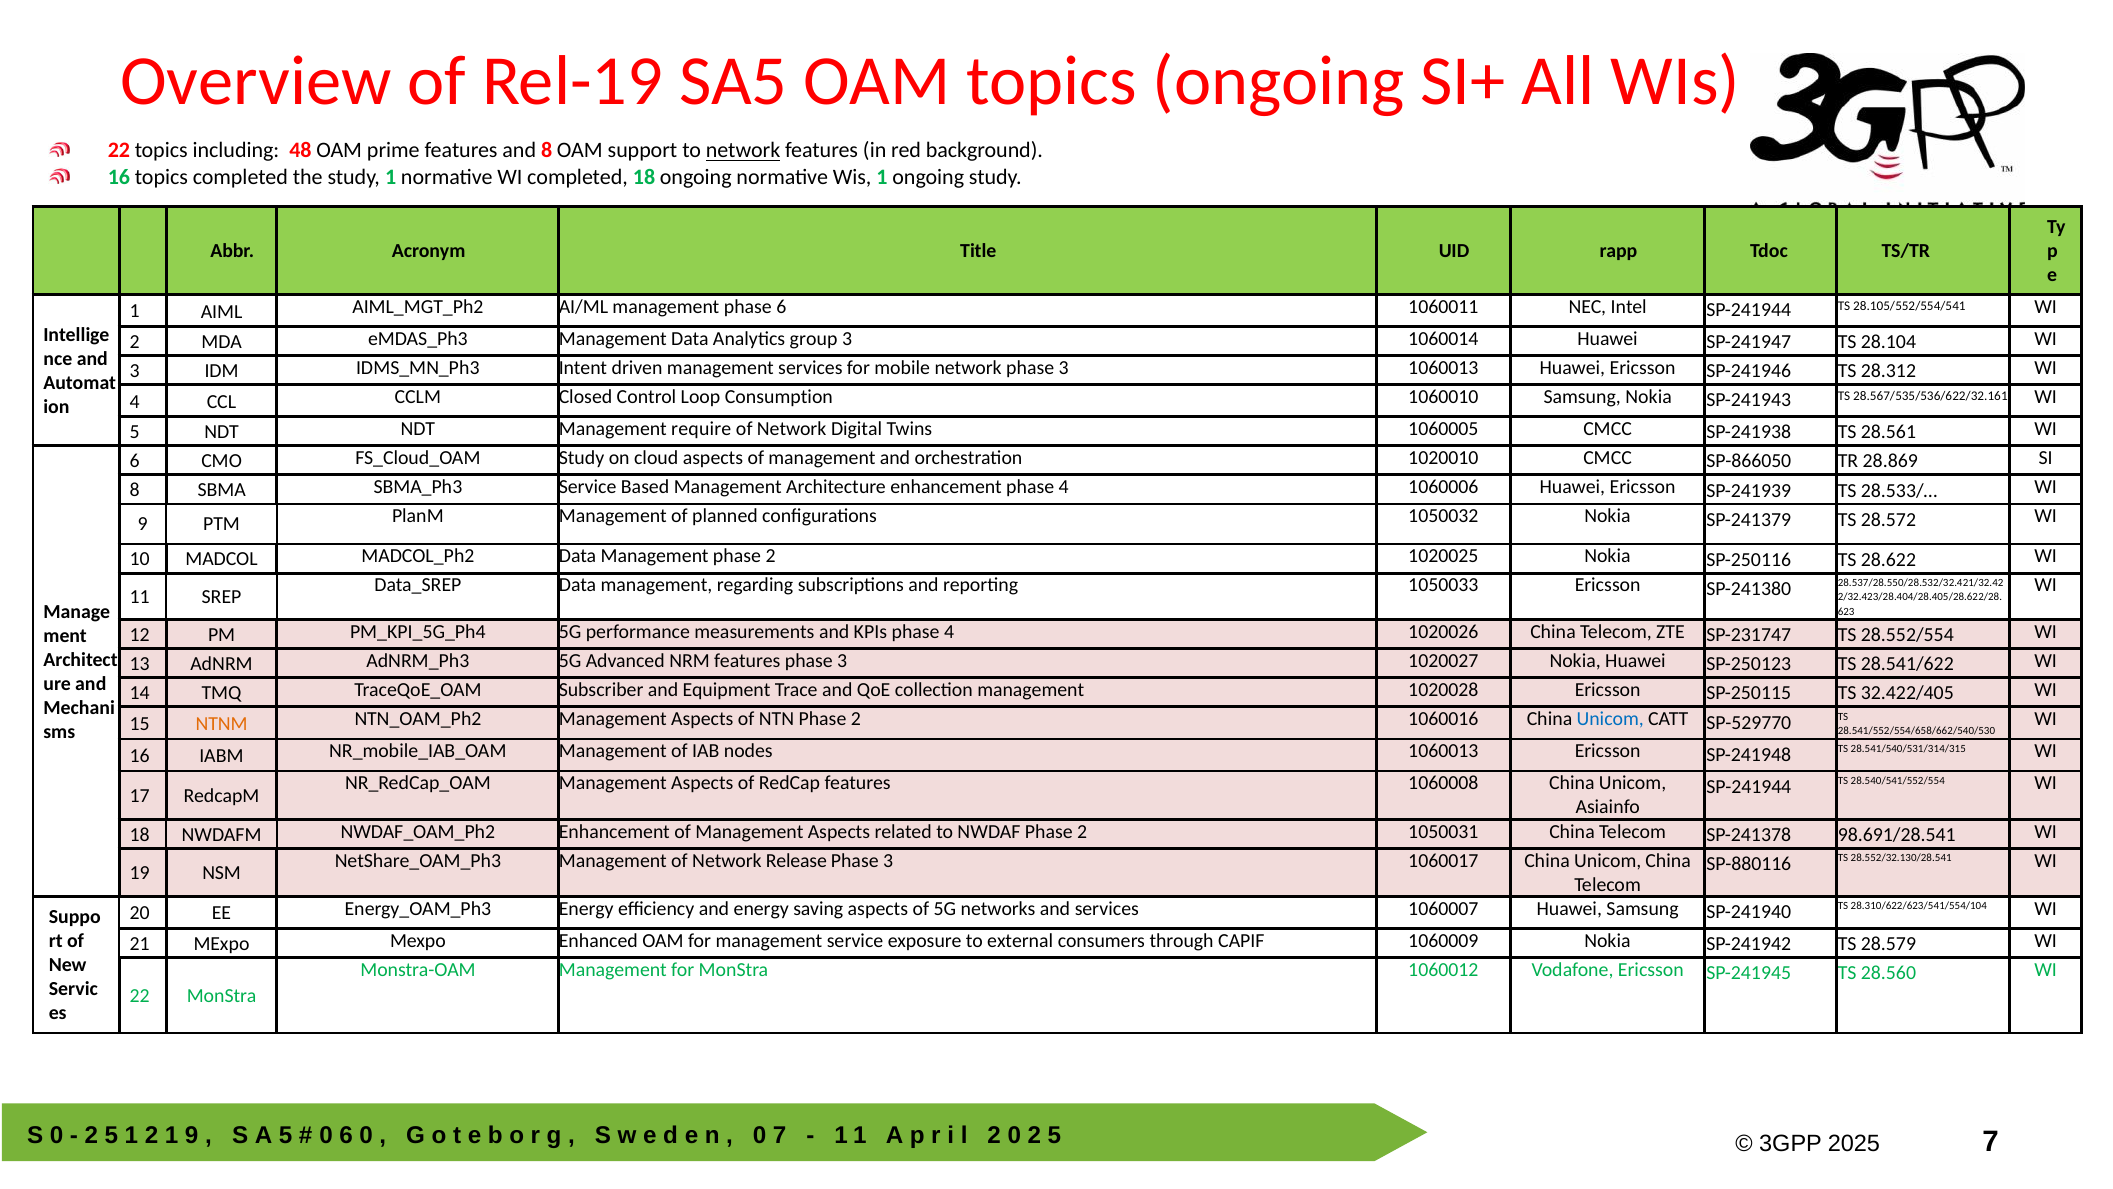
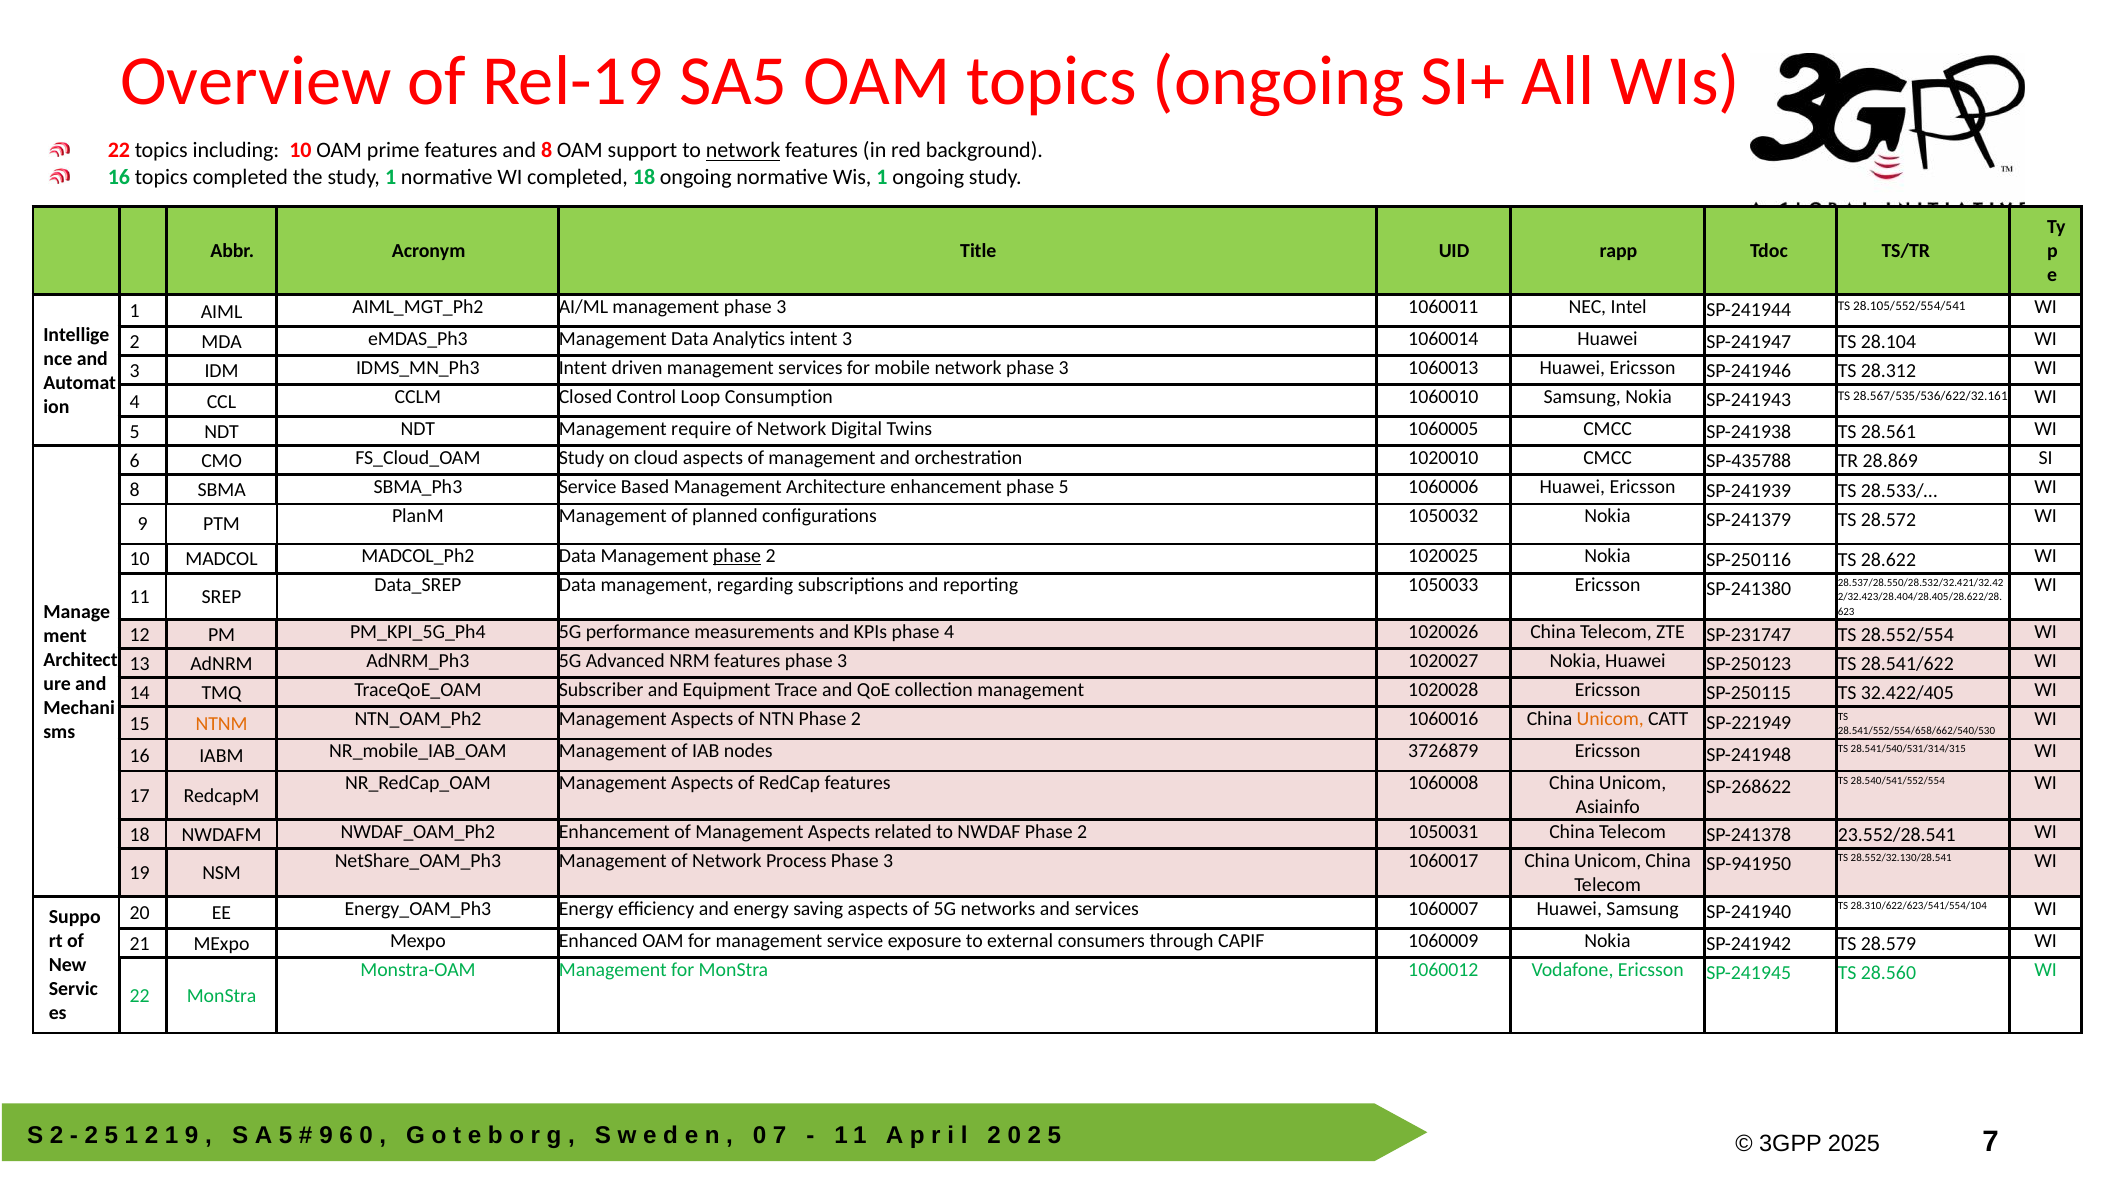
including 48: 48 -> 10 (300, 151)
management phase 6: 6 -> 3 (781, 307)
Analytics group: group -> intent (814, 339)
SP-866050: SP-866050 -> SP-435788 (1749, 461)
enhancement phase 4: 4 -> 5 (1064, 487)
phase underline: none -> present (737, 556)
Unicom colour: blue -> orange (1610, 719)
SP-529770: SP-529770 -> SP-221949 (1749, 722)
nodes 1060013: 1060013 -> 3726879 (1443, 751)
SP-241944: SP-241944 -> SP-268622 (1749, 786)
98.691/28.541: 98.691/28.541 -> 23.552/28.541 (1897, 834)
Release: Release -> Process (796, 860)
SP-880116: SP-880116 -> SP-941950 (1749, 864)
0: 0 -> 2 (56, 1135)
0: 0 -> 9 (326, 1135)
